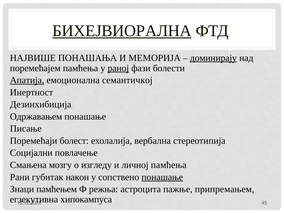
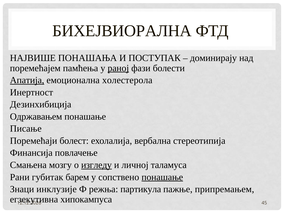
БИХЕЈВИОРАЛНА underline: present -> none (122, 31)
МЕМОРИЈА: МЕМОРИЈА -> ПОСТУПАК (155, 58)
доминирају underline: present -> none (213, 58)
семантичкој: семантичкој -> холестерола (127, 80)
Социјални: Социјални -> Финансија (31, 153)
изгледу underline: none -> present (96, 165)
личној памћења: памћења -> таламуса (169, 165)
након: након -> барем (77, 177)
памћењем: памћењем -> инклузије (57, 189)
астроцита: астроцита -> партикула (141, 189)
